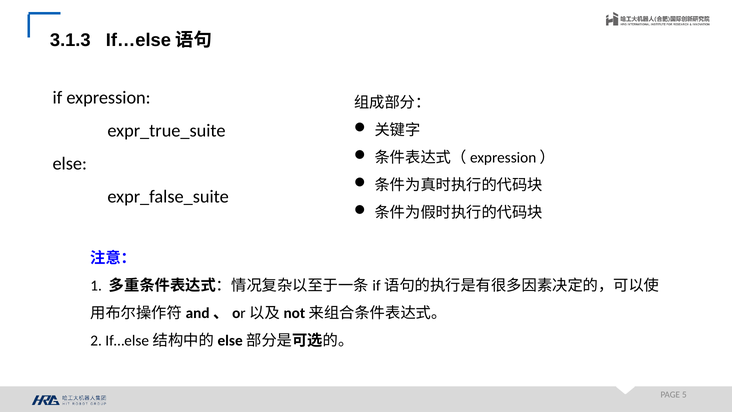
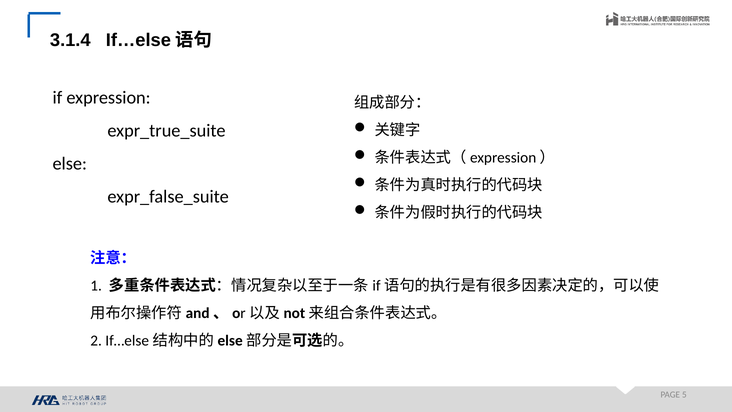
3.1.3: 3.1.3 -> 3.1.4 (70, 40)
